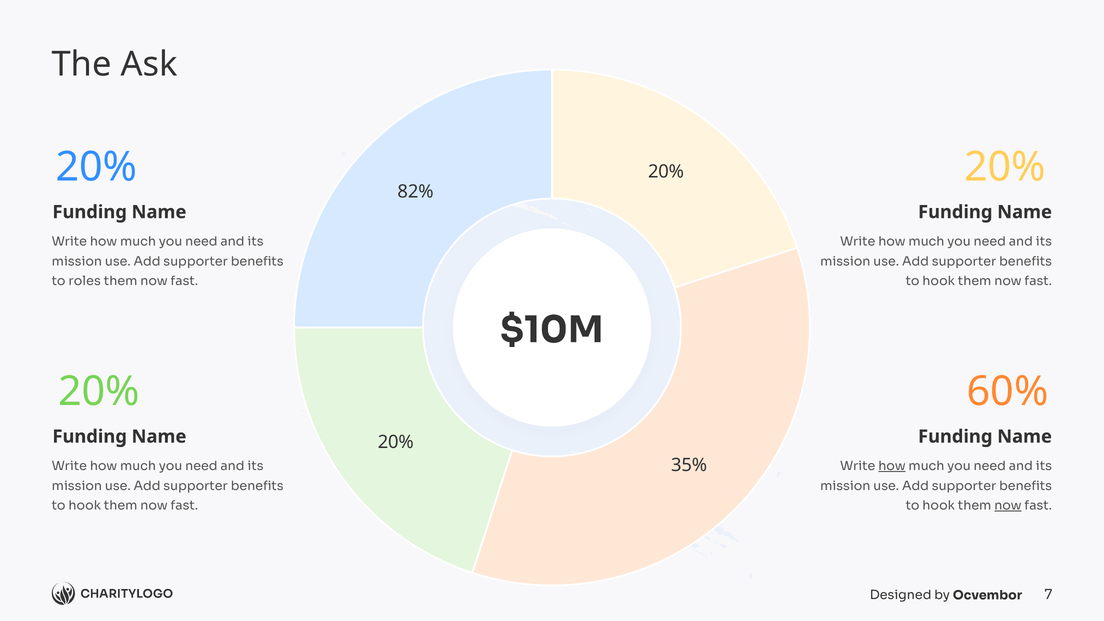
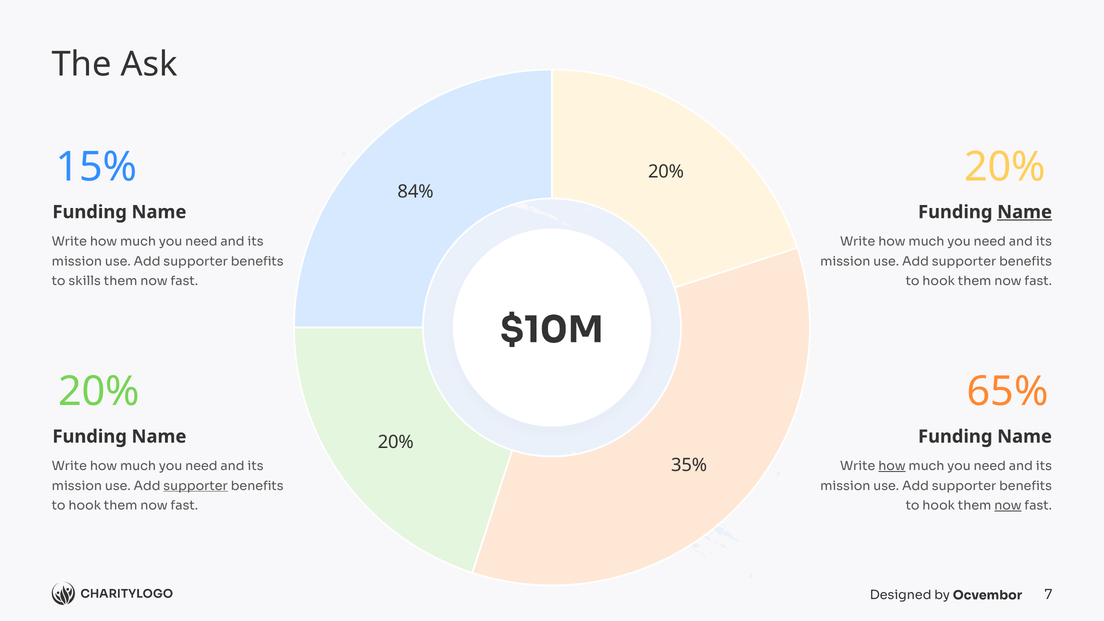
20%: 20% -> 15% (96, 167)
82%: 82% -> 84% (416, 191)
Name underline: none -> present (1025, 212)
roles: roles -> skills (85, 281)
60%: 60% -> 65% (1008, 392)
supporter underline: none -> present (196, 486)
